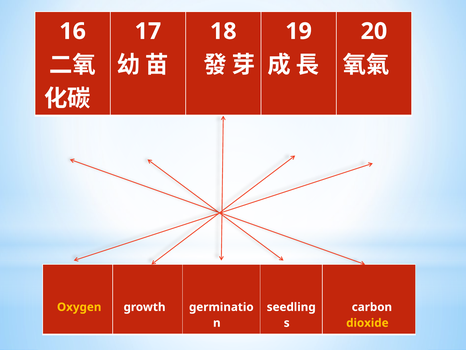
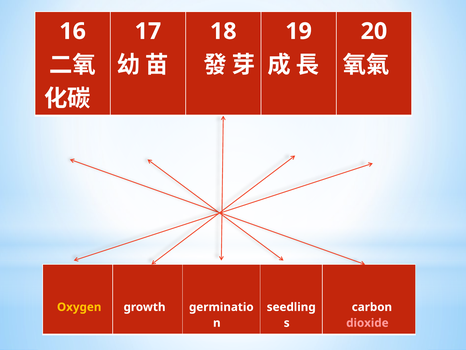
dioxide colour: yellow -> pink (367, 323)
